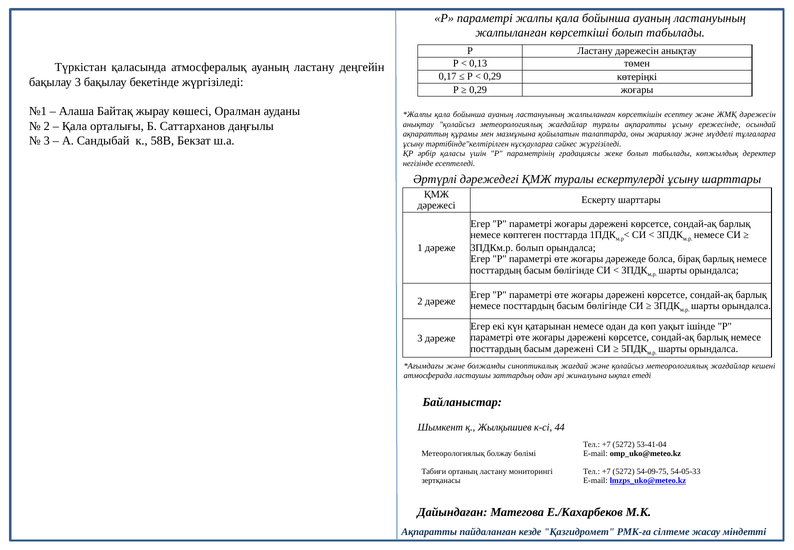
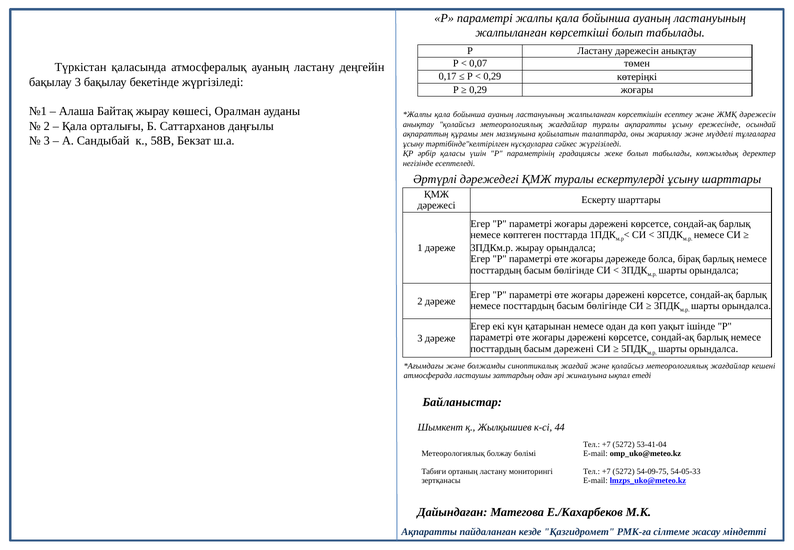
0,13: 0,13 -> 0,07 (478, 63)
3ПДКм.р болып: болып -> жырау (530, 248)
